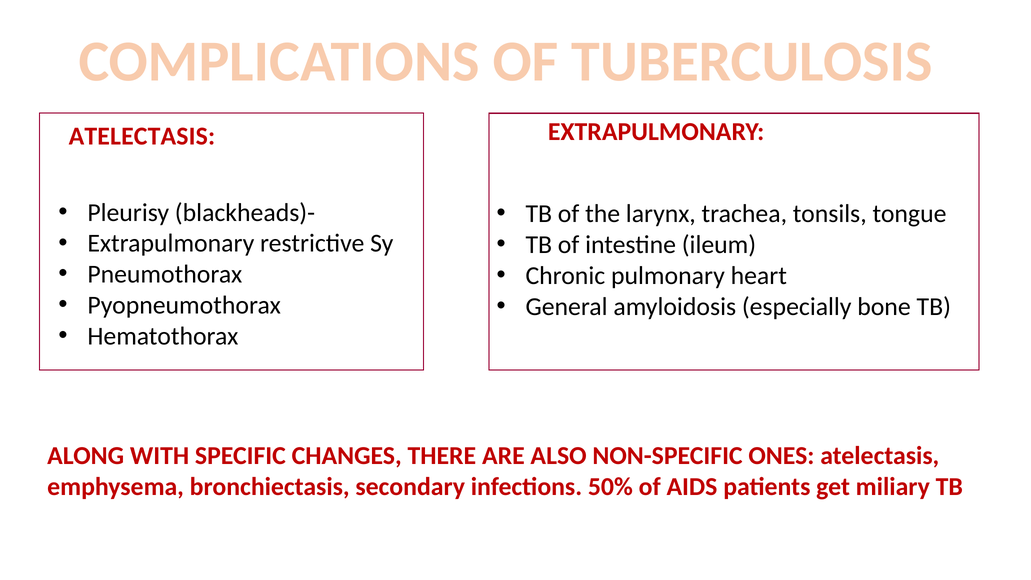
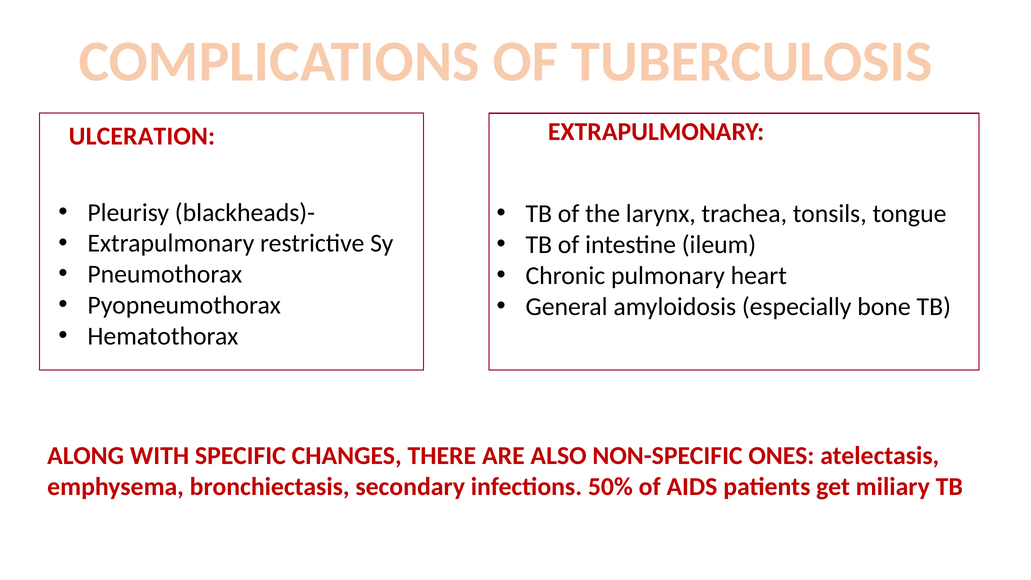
ATELECTASIS: ATELECTASIS -> ULCERATION (142, 136)
